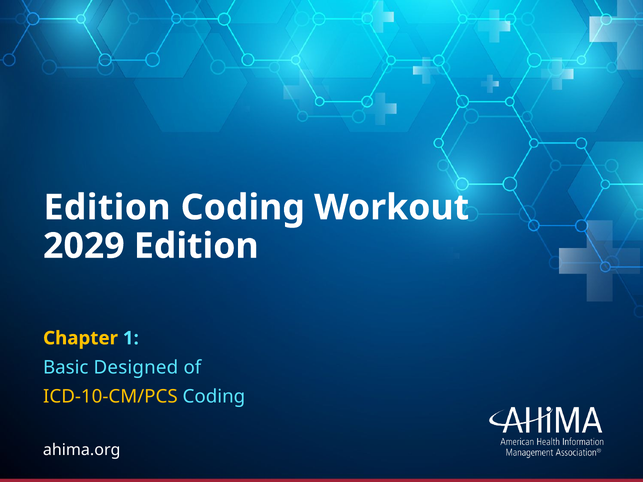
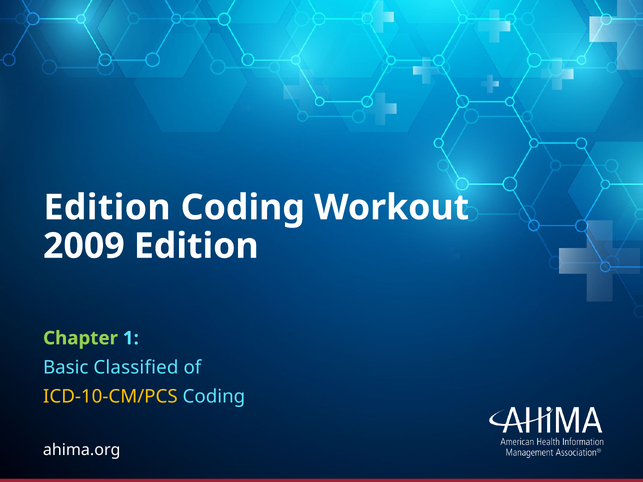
2029: 2029 -> 2009 (84, 246)
Chapter colour: yellow -> light green (81, 338)
Designed: Designed -> Classified (136, 368)
